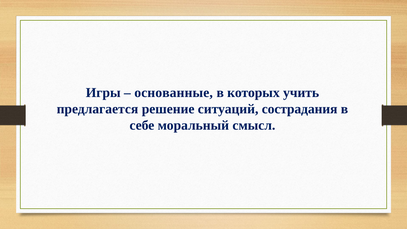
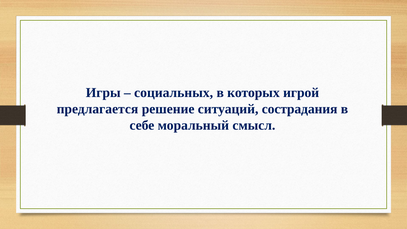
основанные: основанные -> социальных (174, 93)
учить: учить -> игрой (301, 93)
